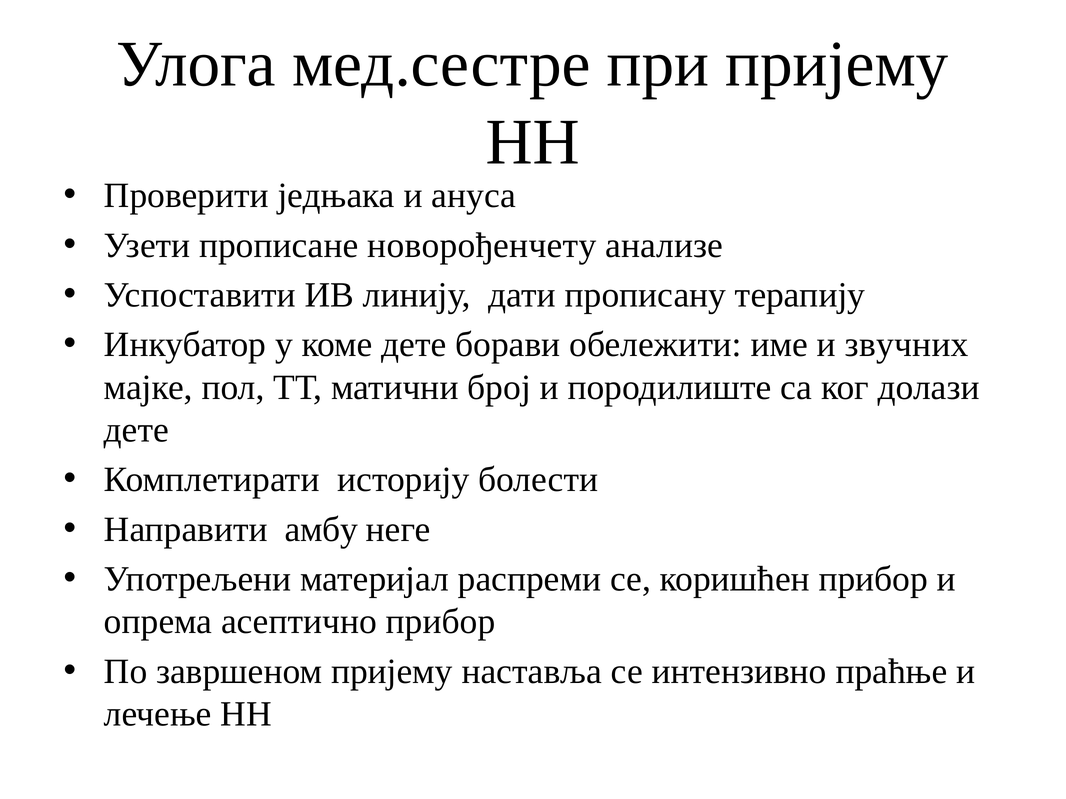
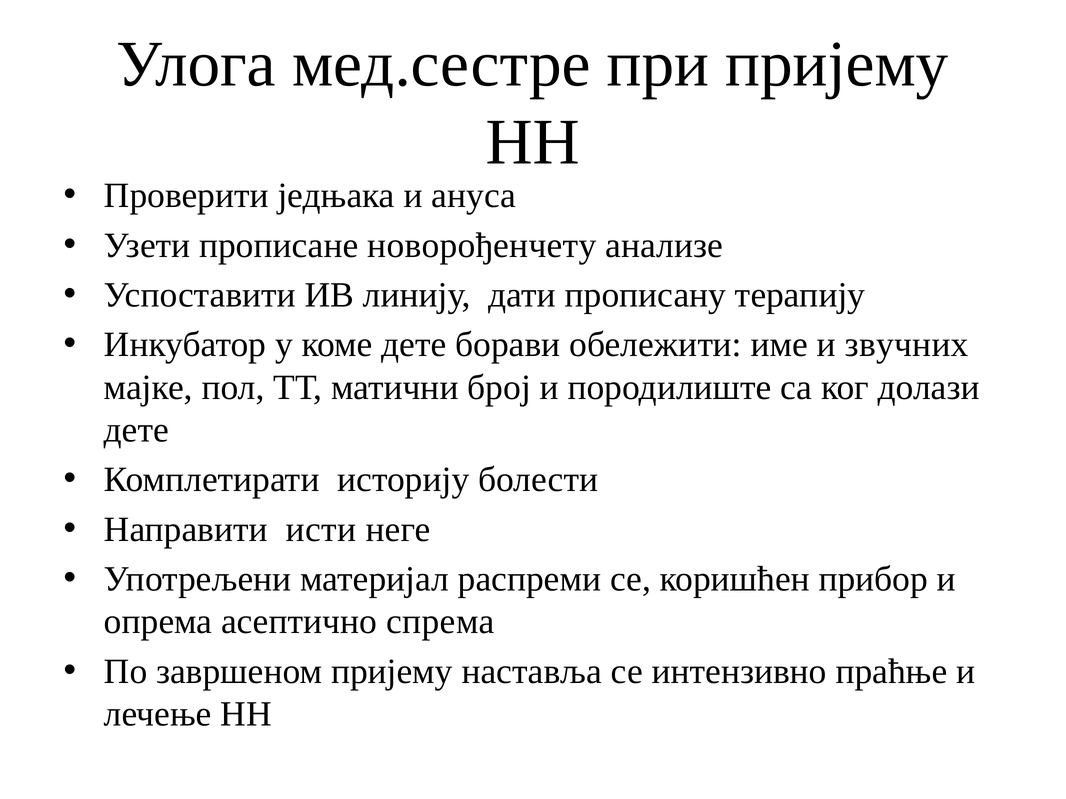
амбу: амбу -> исти (321, 530)
асептично прибор: прибор -> спрема (440, 622)
